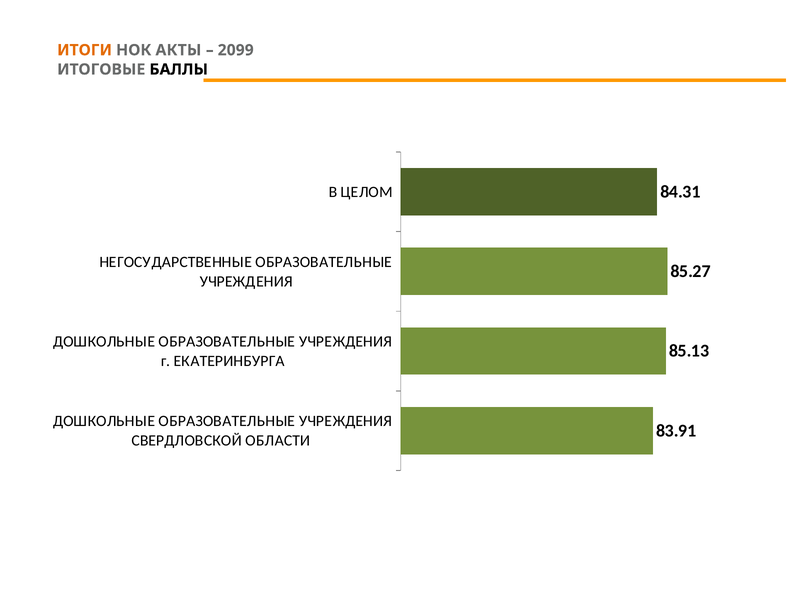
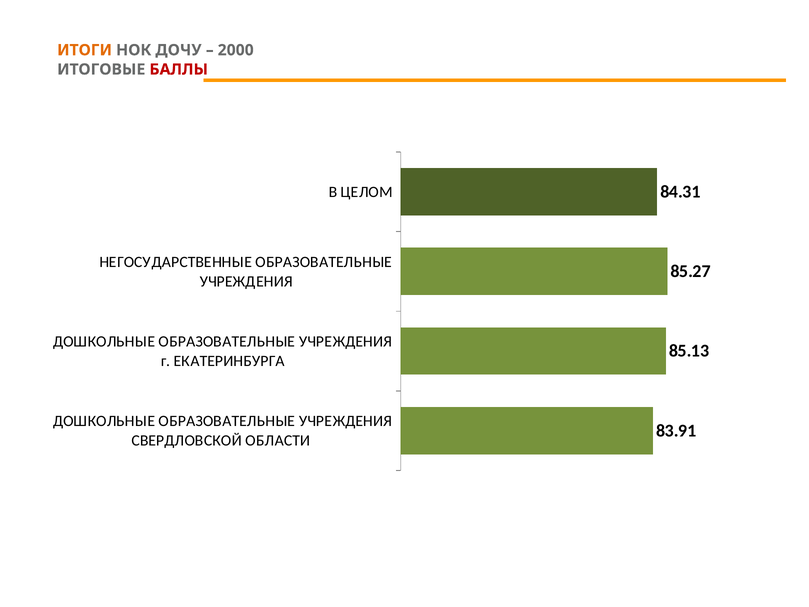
АКТЫ: АКТЫ -> ДОЧУ (178, 50)
2099: 2099 -> 2000 (236, 50)
БАЛЛЫ colour: black -> red (179, 69)
